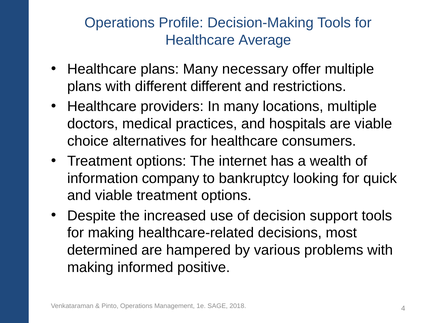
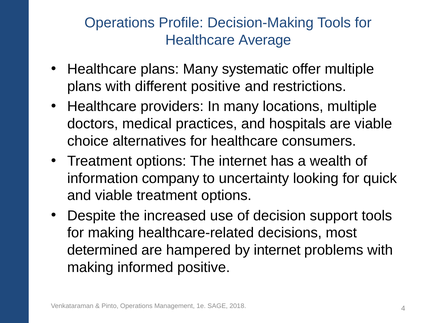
necessary: necessary -> systematic (255, 69)
different different: different -> positive (216, 86)
bankruptcy: bankruptcy -> uncertainty (254, 178)
by various: various -> internet (277, 250)
